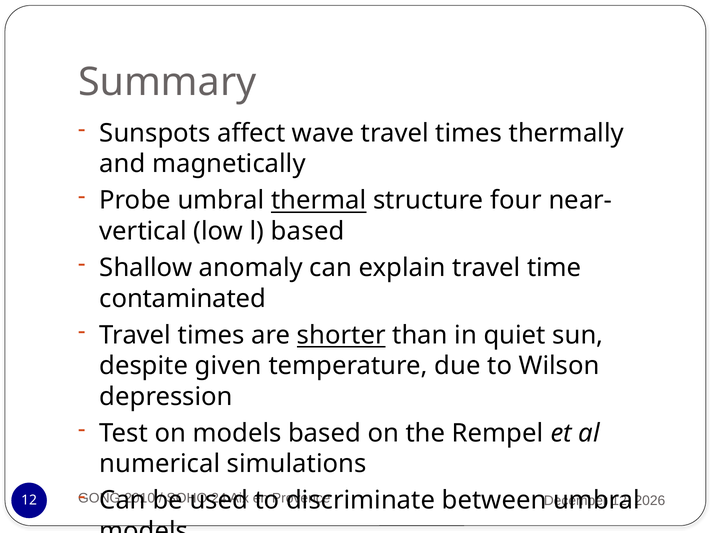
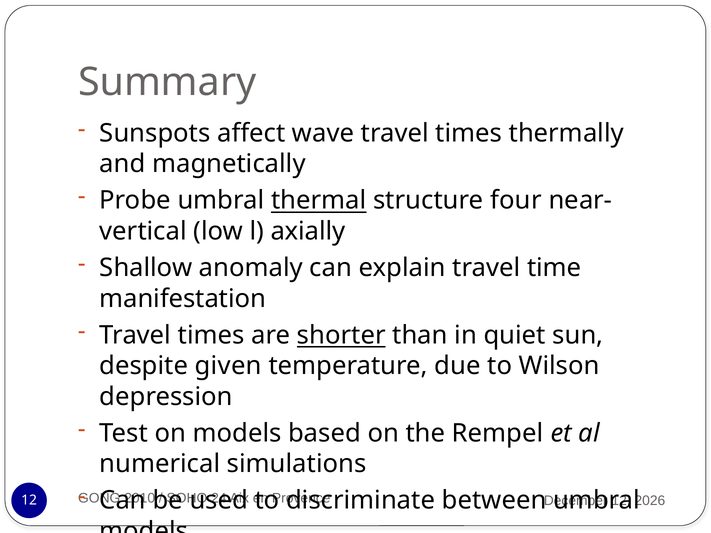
l based: based -> axially (308, 231)
contaminated: contaminated -> manifestation (183, 299)
